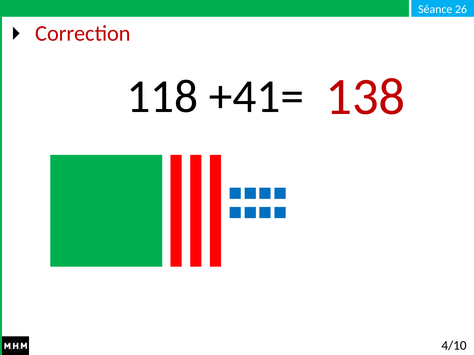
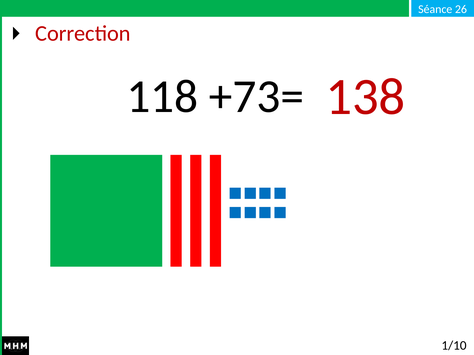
+41=: +41= -> +73= (257, 97)
4/10: 4/10 -> 1/10 (454, 346)
